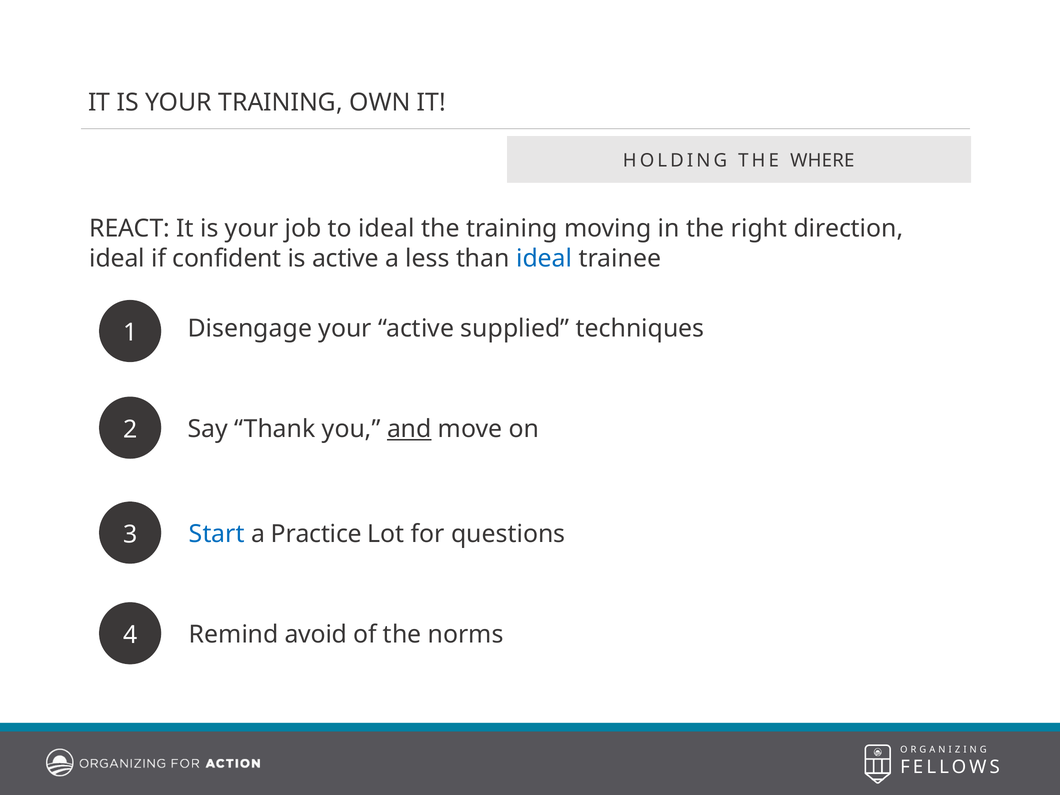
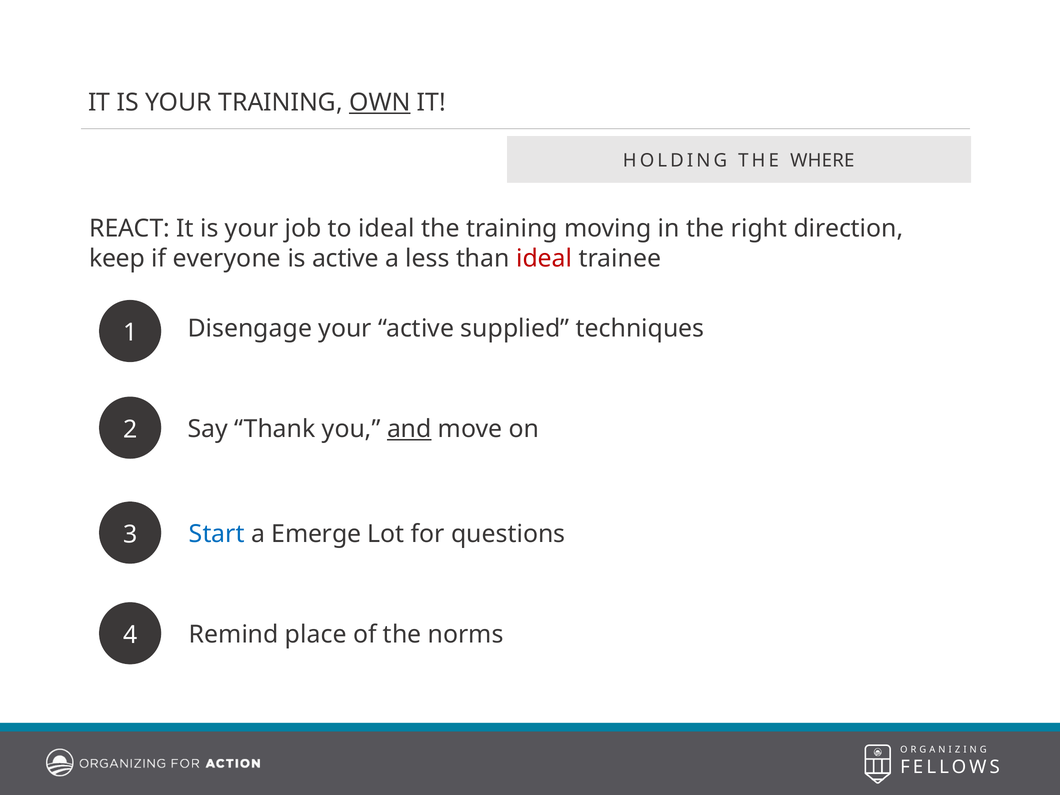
OWN underline: none -> present (380, 103)
ideal: ideal -> keep (117, 258)
confident: confident -> everyone (227, 258)
ideal colour: blue -> red (544, 258)
Practice: Practice -> Emerge (316, 534)
avoid: avoid -> place (316, 635)
